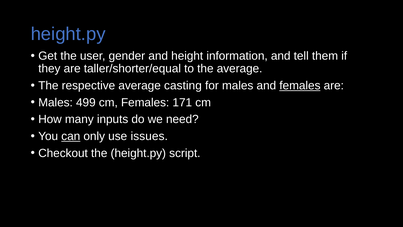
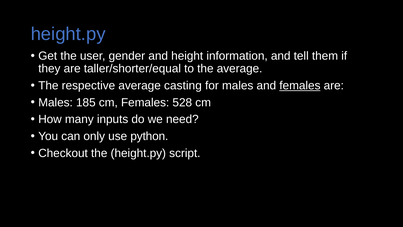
499: 499 -> 185 (86, 102)
171: 171 -> 528 (182, 102)
can underline: present -> none (71, 136)
issues: issues -> python (149, 136)
